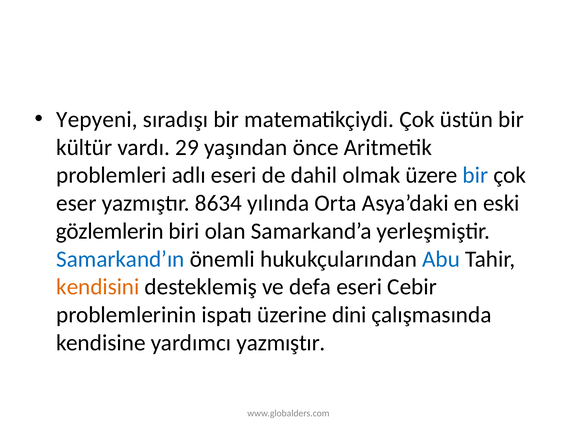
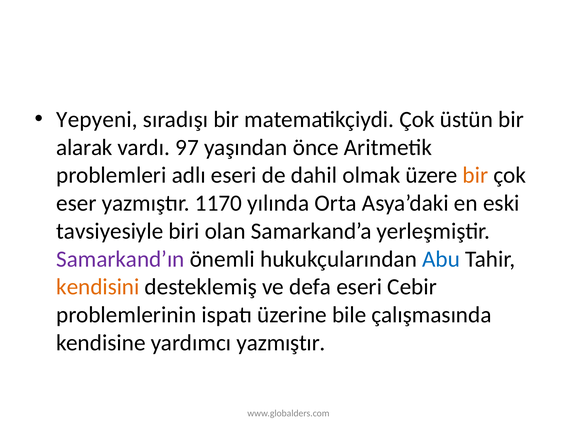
kültür: kültür -> alarak (84, 147)
29: 29 -> 97 (187, 147)
bir colour: blue -> orange (475, 175)
8634: 8634 -> 1170 (218, 203)
gözlemlerin: gözlemlerin -> tavsiyesiyle (110, 231)
Samarkand’ın colour: blue -> purple (120, 259)
dini: dini -> bile (349, 315)
